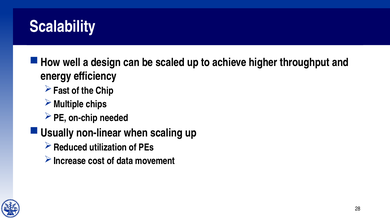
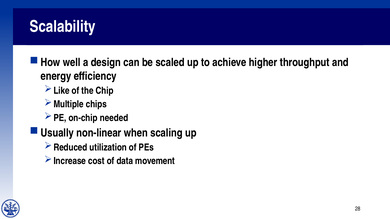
Fast: Fast -> Like (61, 91)
